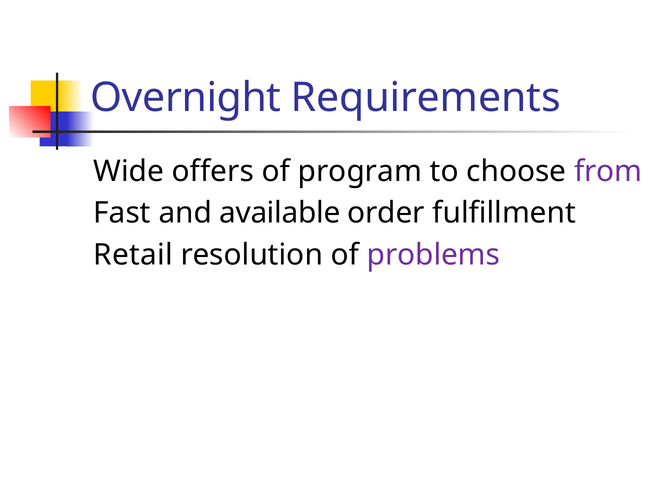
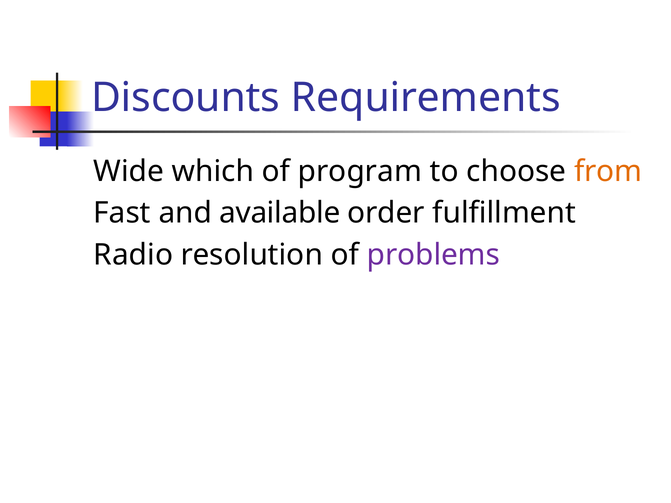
Overnight: Overnight -> Discounts (186, 98)
offers: offers -> which (213, 171)
from colour: purple -> orange (608, 171)
Retail: Retail -> Radio (133, 255)
